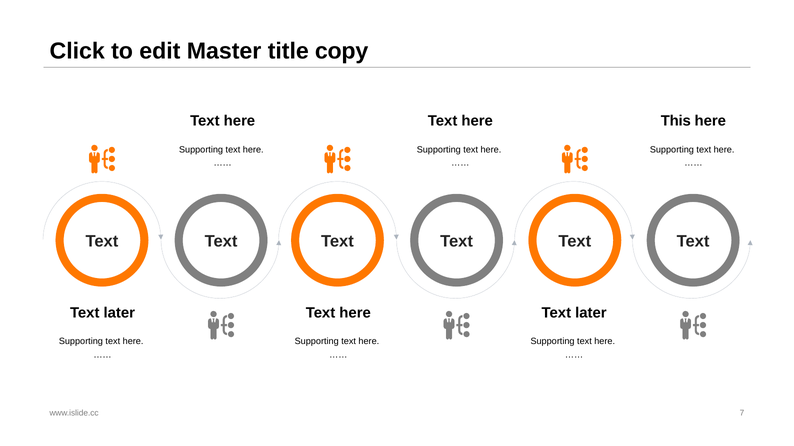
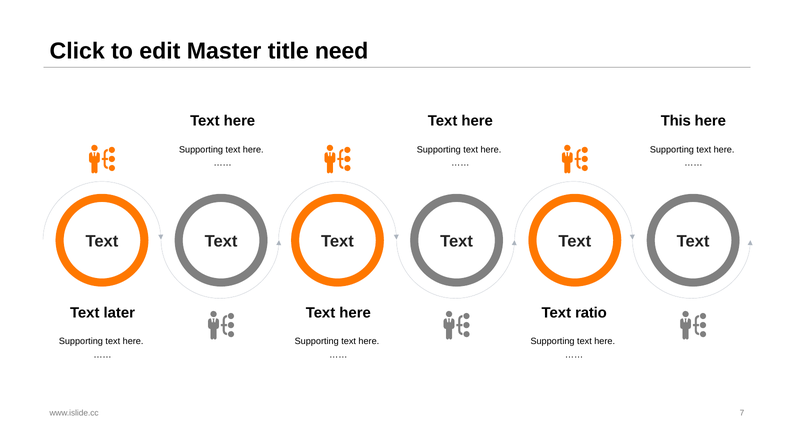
copy: copy -> need (342, 51)
later: later -> ratio (591, 313)
